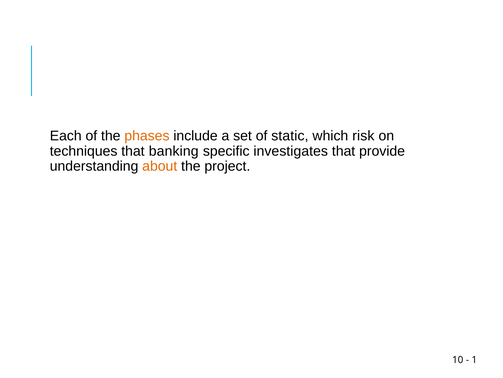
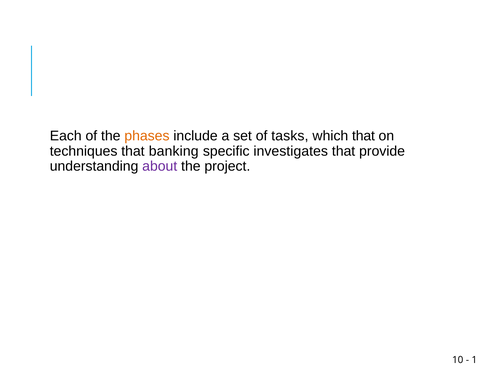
static: static -> tasks (290, 136)
which risk: risk -> that (363, 136)
about colour: orange -> purple (160, 166)
